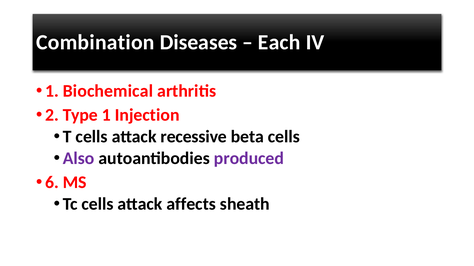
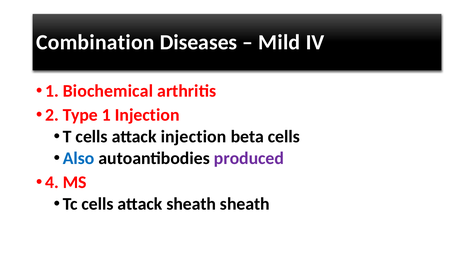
Each: Each -> Mild (279, 42)
attack recessive: recessive -> injection (194, 137)
Also colour: purple -> blue (79, 159)
6: 6 -> 4 (52, 183)
attack affects: affects -> sheath (191, 204)
